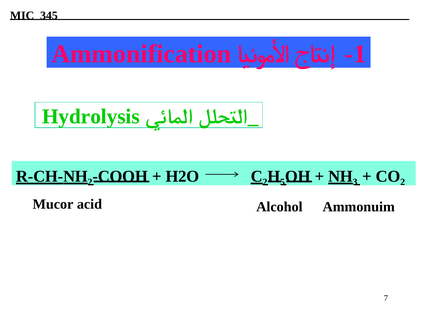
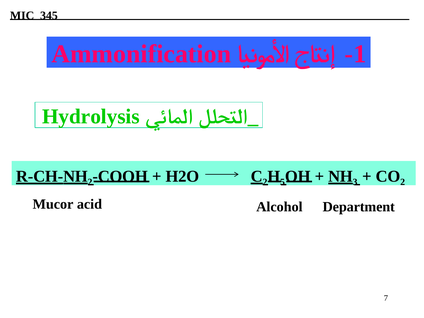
Ammonuim: Ammonuim -> Department (359, 207)
